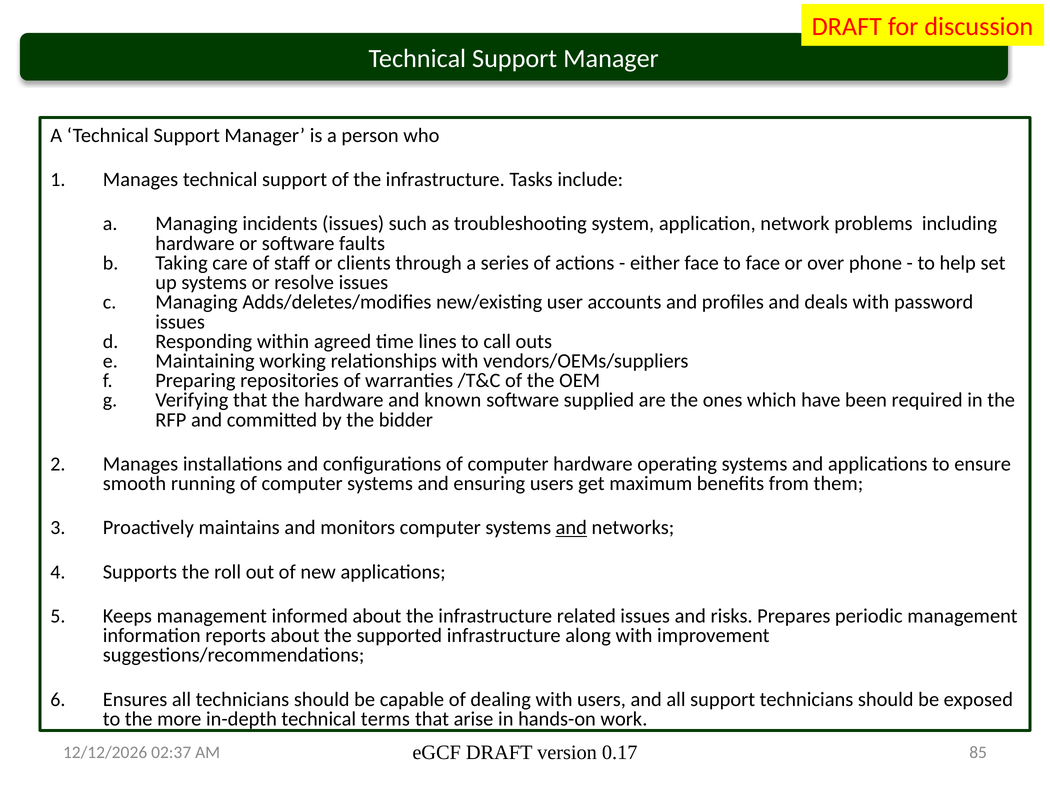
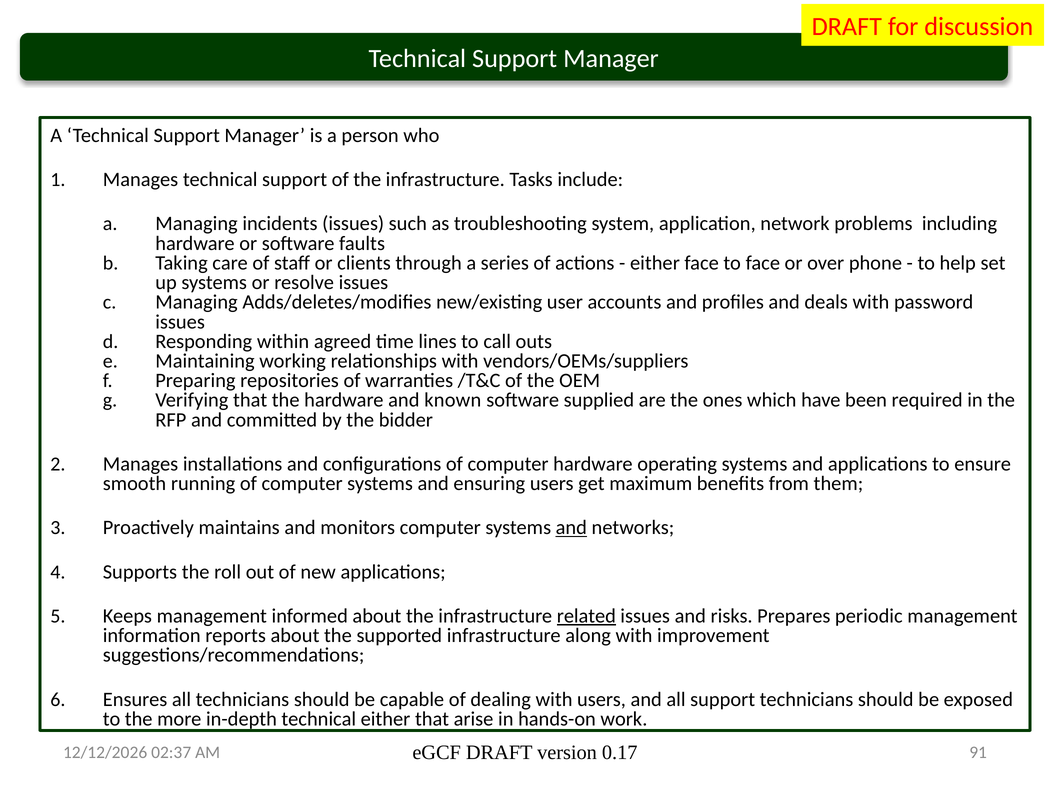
related underline: none -> present (586, 616)
technical terms: terms -> either (385, 718)
85: 85 -> 91 (978, 752)
